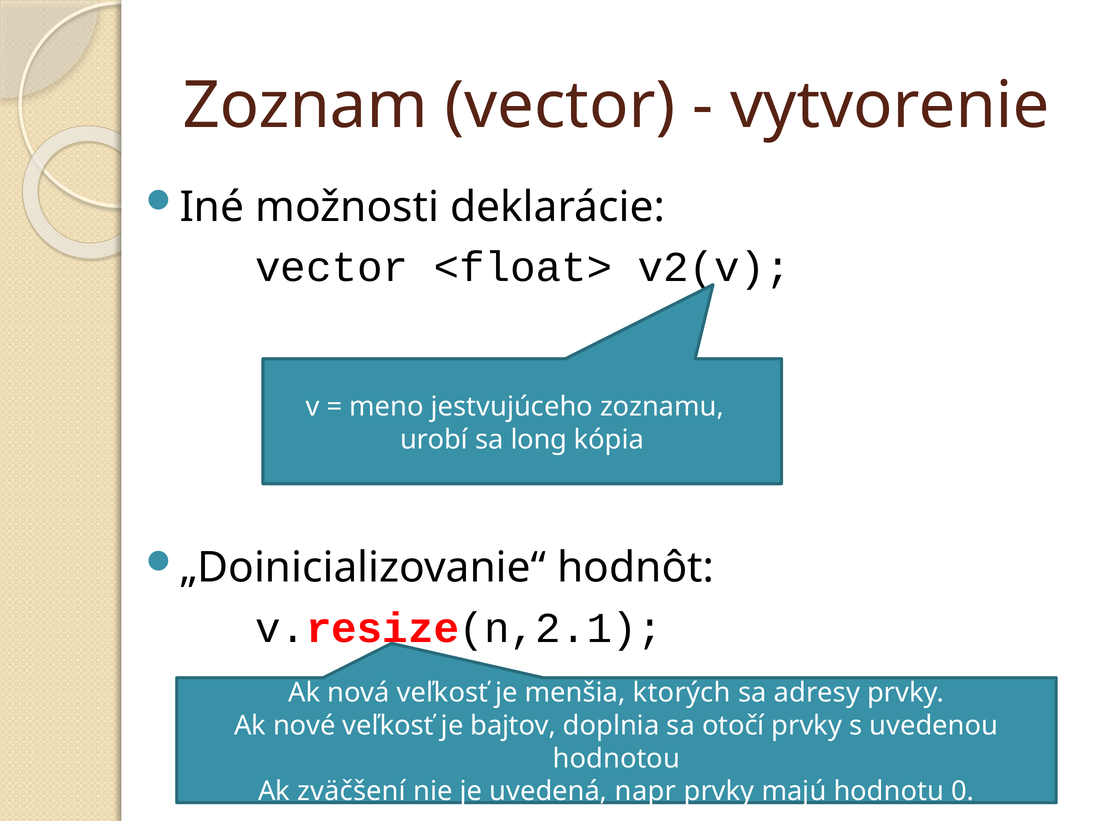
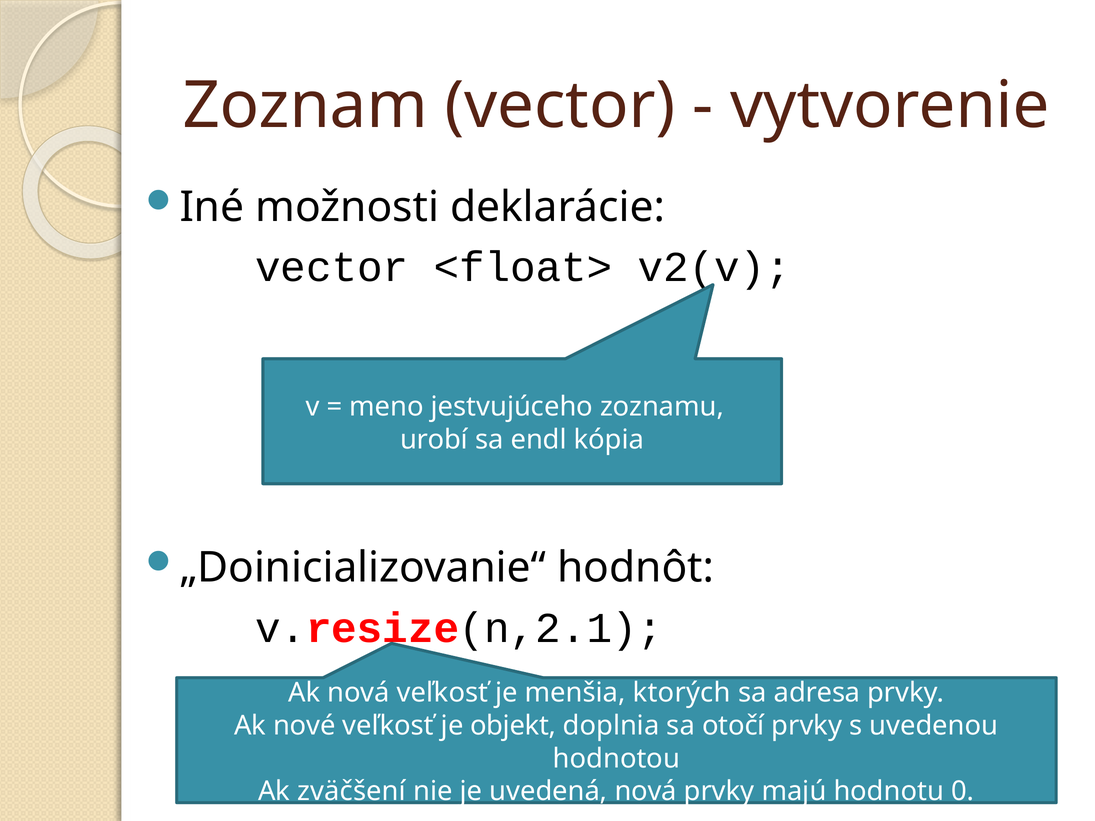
long: long -> endl (539, 440)
adresy: adresy -> adresa (817, 693)
bajtov: bajtov -> objekt (513, 726)
uvedená napr: napr -> nová (646, 792)
